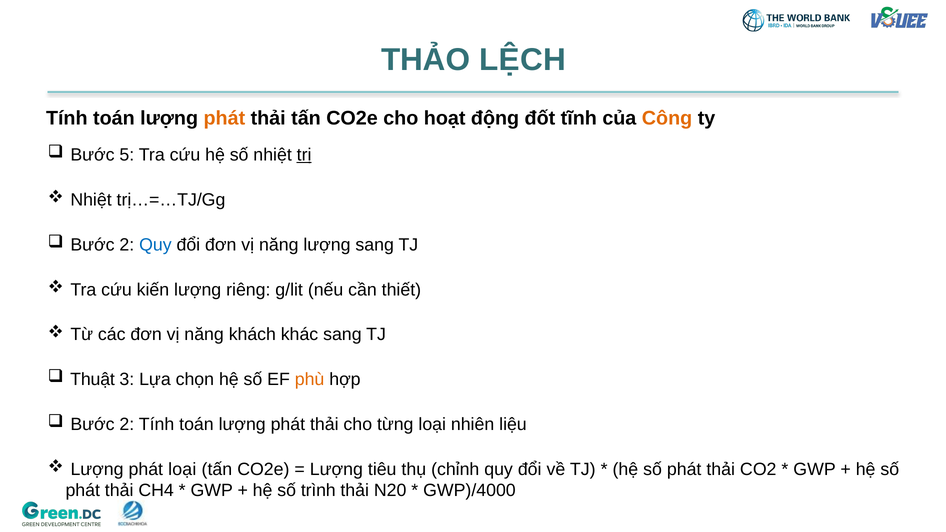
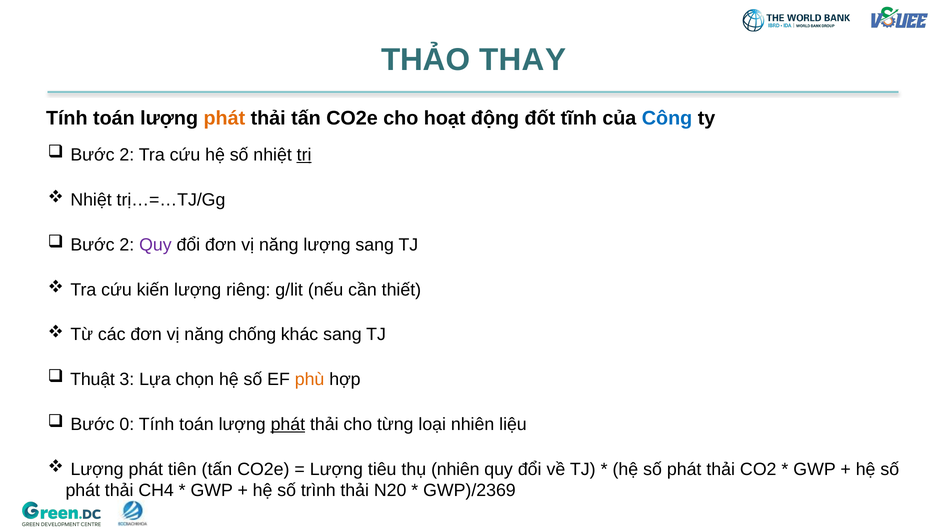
LỆCH: LỆCH -> THAY (523, 60)
Công colour: orange -> blue (667, 118)
5: 5 -> 2 (127, 155)
Quy colour: blue -> purple (155, 245)
khách: khách -> chống (252, 335)
2: 2 -> 0 (127, 424)
phát underline: none -> present (288, 424)
phát loại: loại -> tiên (182, 469)
thụ chỉnh: chỉnh -> nhiên (455, 469)
GWP)/4000: GWP)/4000 -> GWP)/2369 (469, 491)
